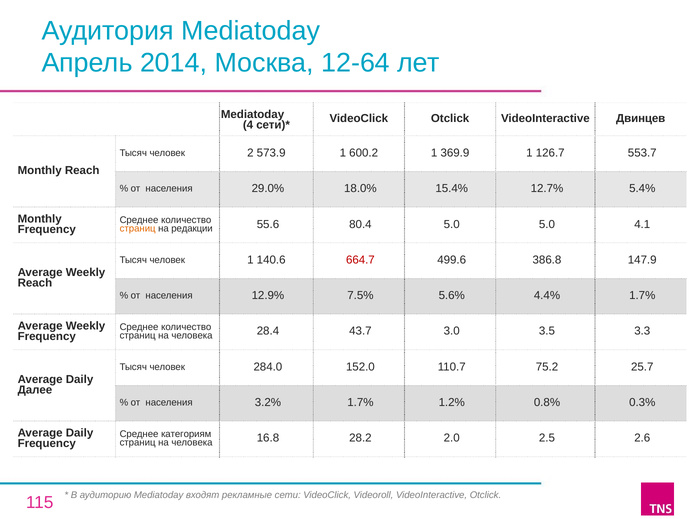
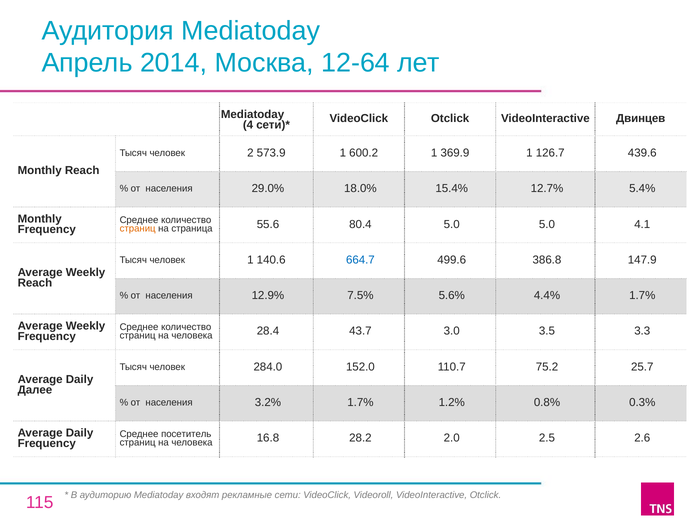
553.7: 553.7 -> 439.6 (642, 153)
редакции: редакции -> страница (192, 229)
664.7 colour: red -> blue (360, 260)
категориям: категориям -> посетитель (186, 434)
